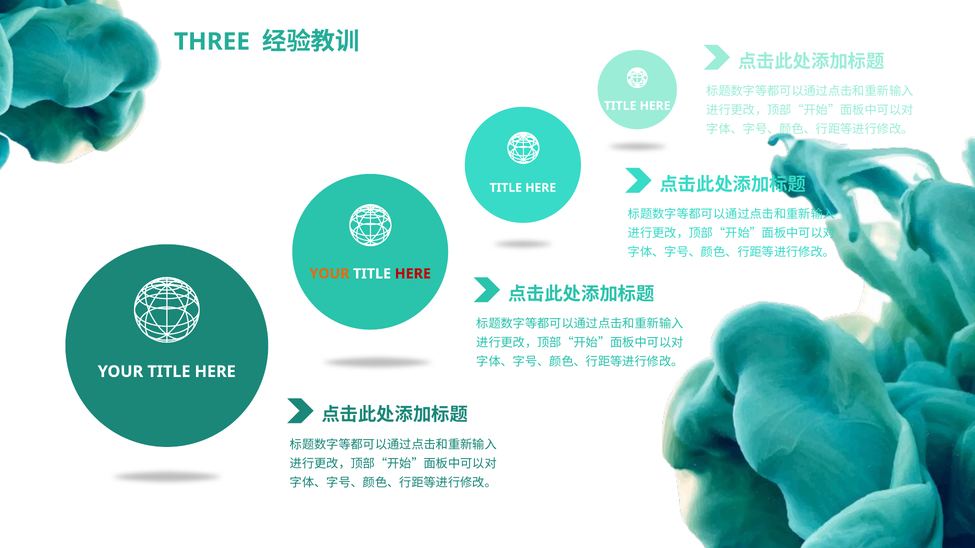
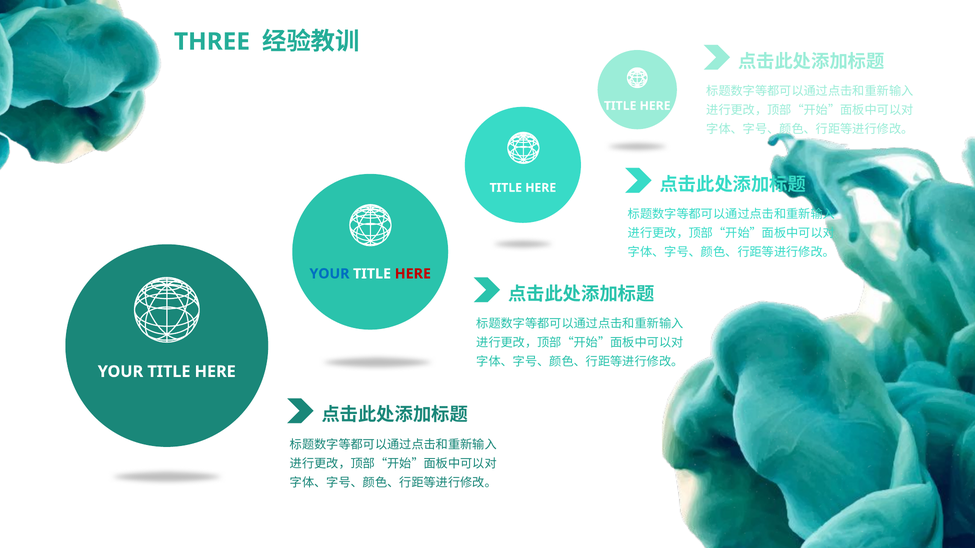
YOUR colour: orange -> blue (329, 274)
